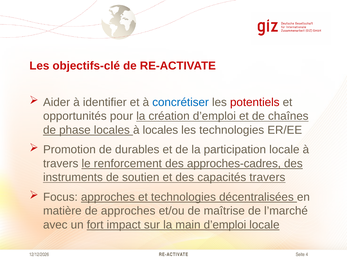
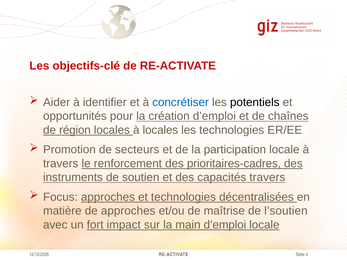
potentiels colour: red -> black (255, 102)
phase: phase -> région (75, 130)
durables: durables -> secteurs (137, 150)
approches-cadres: approches-cadres -> prioritaires-cadres (234, 164)
l’marché: l’marché -> l’soutien (286, 211)
